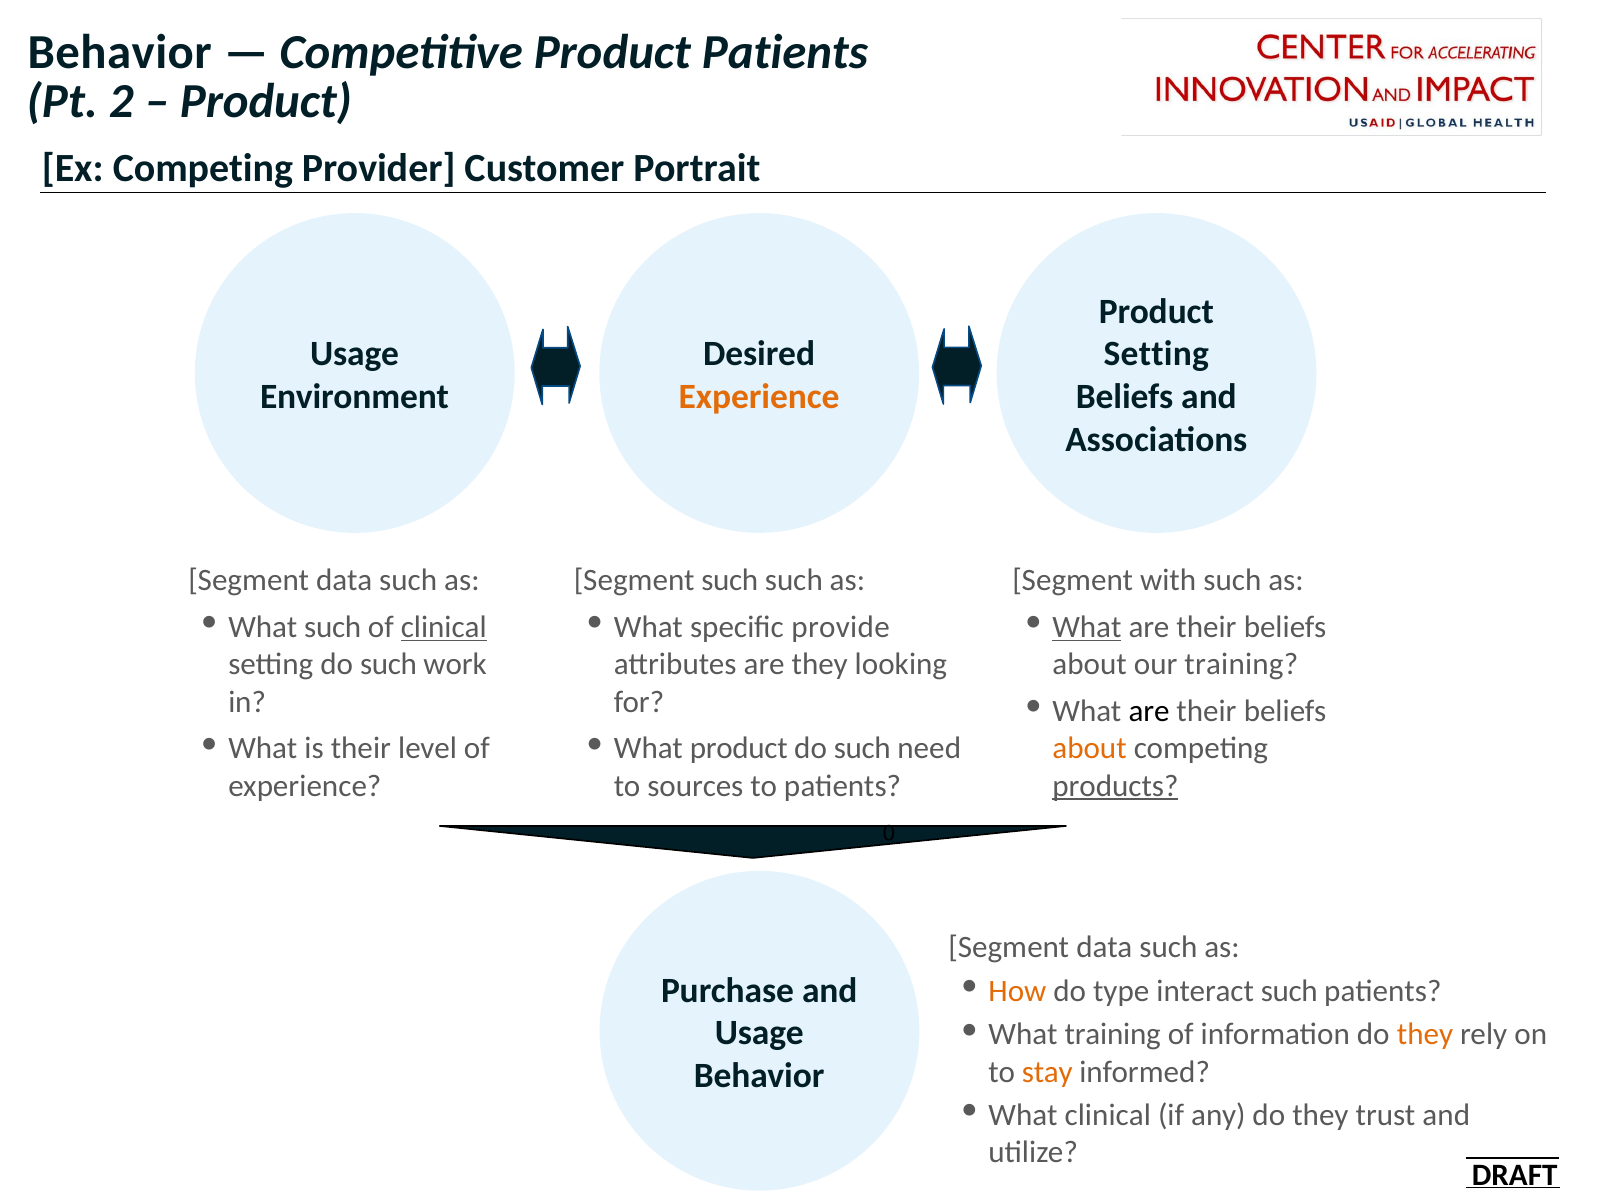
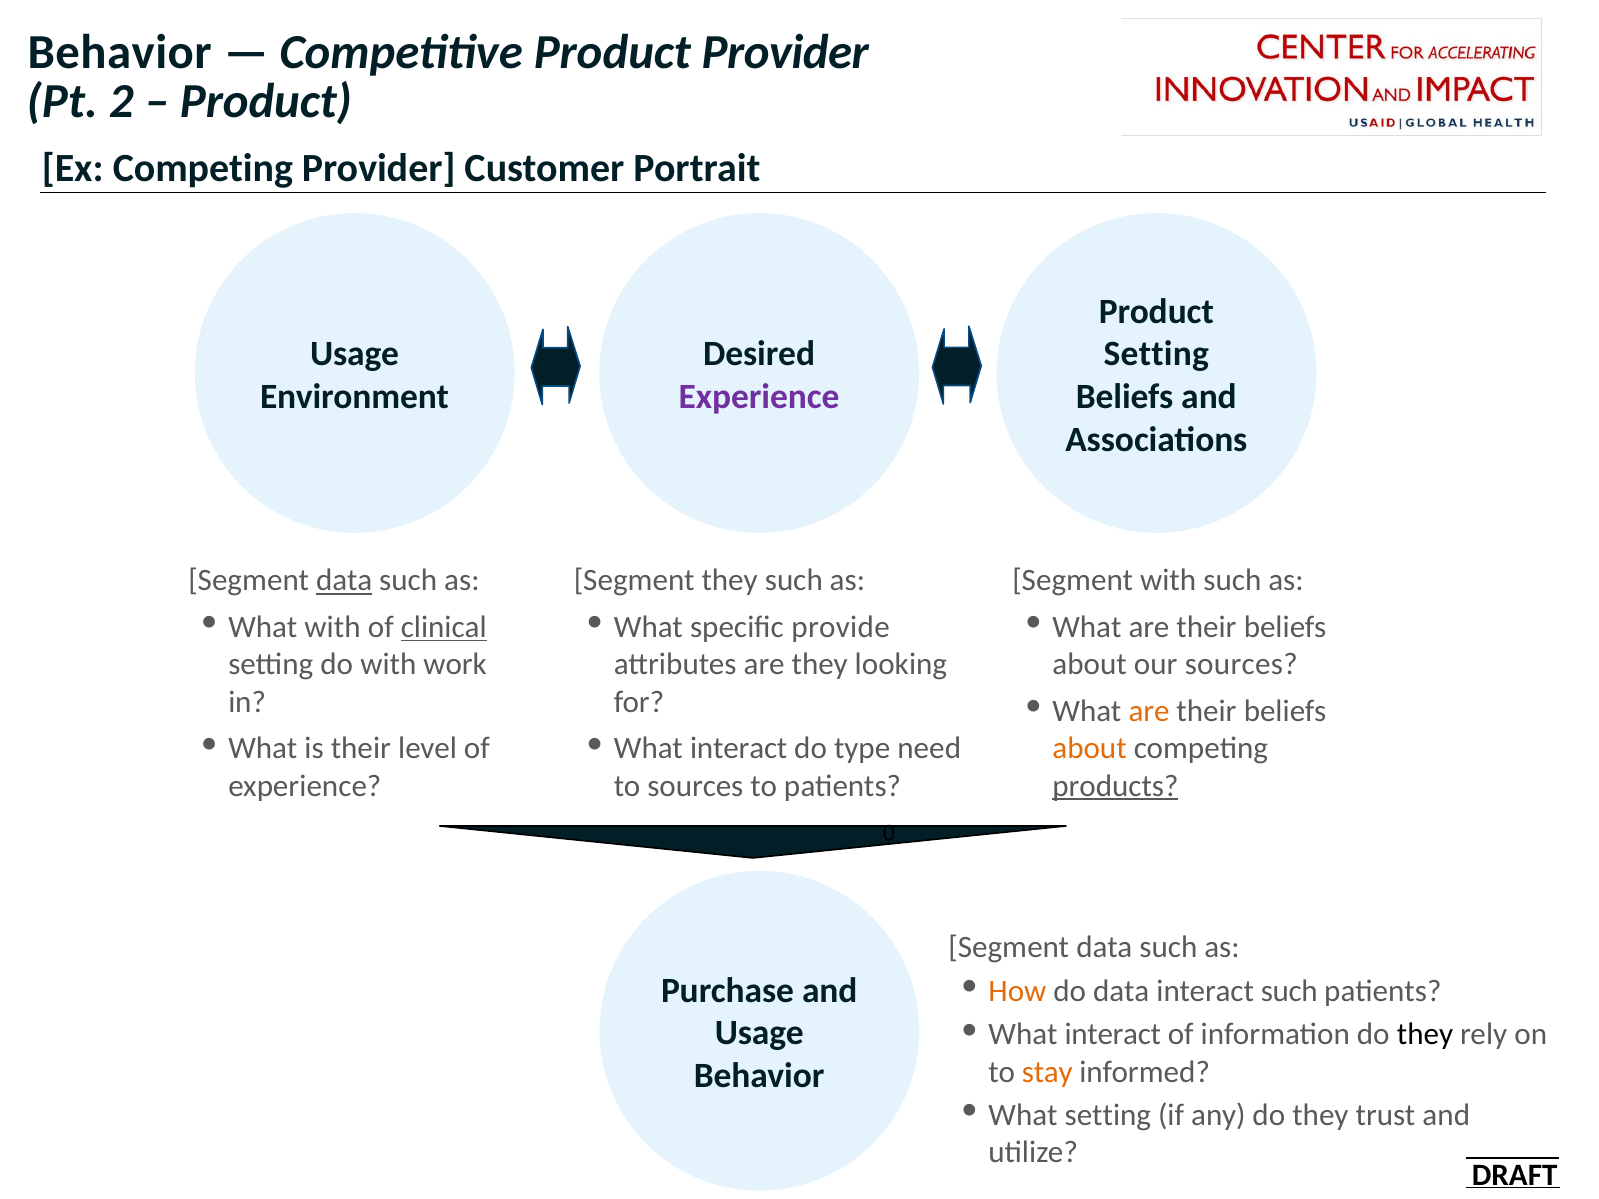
Product Patients: Patients -> Provider (785, 52)
Experience colour: orange -> purple (759, 397)
data underline: none -> present (344, 581)
Segment such: such -> they (730, 581)
What such: such -> with (333, 627)
What underline: present -> none (1087, 627)
setting do such: such -> with (388, 665)
our training: training -> sources (1241, 665)
are colour: black -> orange (1149, 711)
product: product -> interact (739, 749)
such: such -> type (862, 749)
do type: type -> data (1121, 991)
training: training -> interact (1113, 1035)
they colour: orange -> black (1425, 1035)
What clinical: clinical -> setting (1108, 1116)
